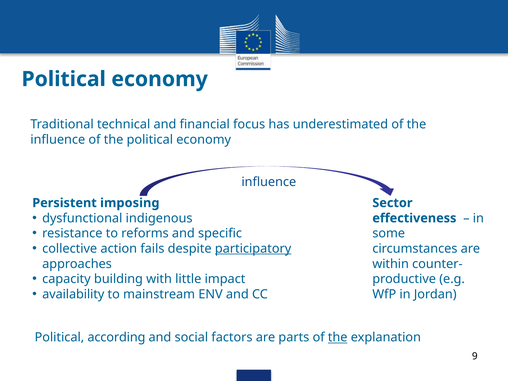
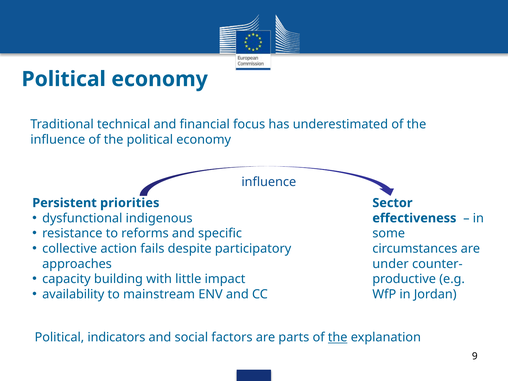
imposing: imposing -> priorities (130, 203)
participatory underline: present -> none (253, 249)
within: within -> under (391, 264)
according: according -> indicators (116, 337)
